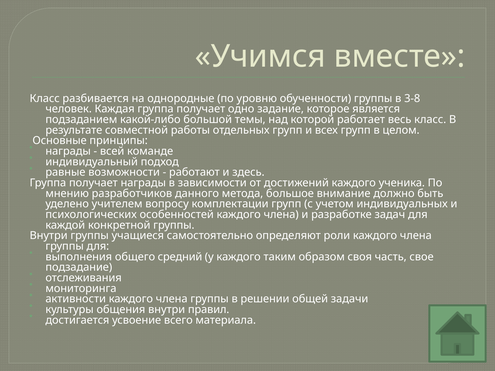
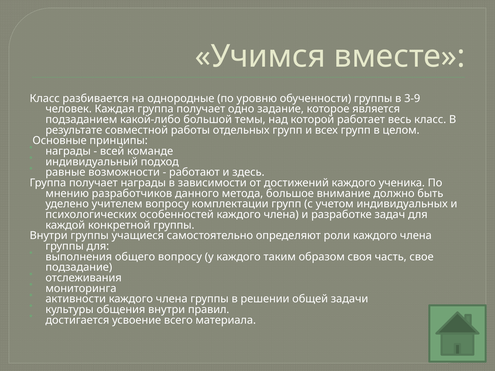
3-8: 3-8 -> 3-9 (412, 98)
общего средний: средний -> вопросу (180, 257)
